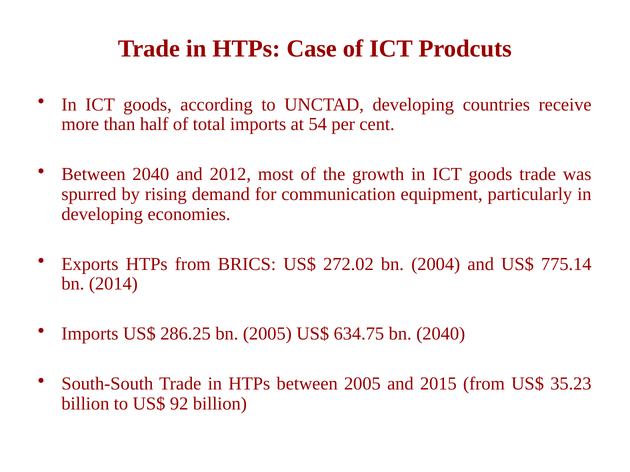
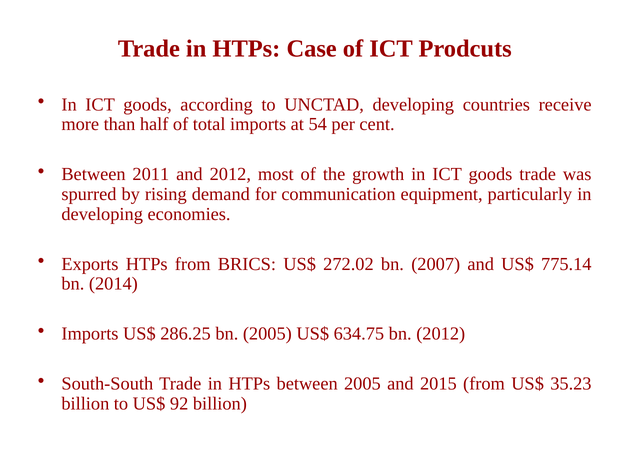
Between 2040: 2040 -> 2011 (151, 175)
2004: 2004 -> 2007 (436, 264)
bn 2040: 2040 -> 2012 (441, 334)
